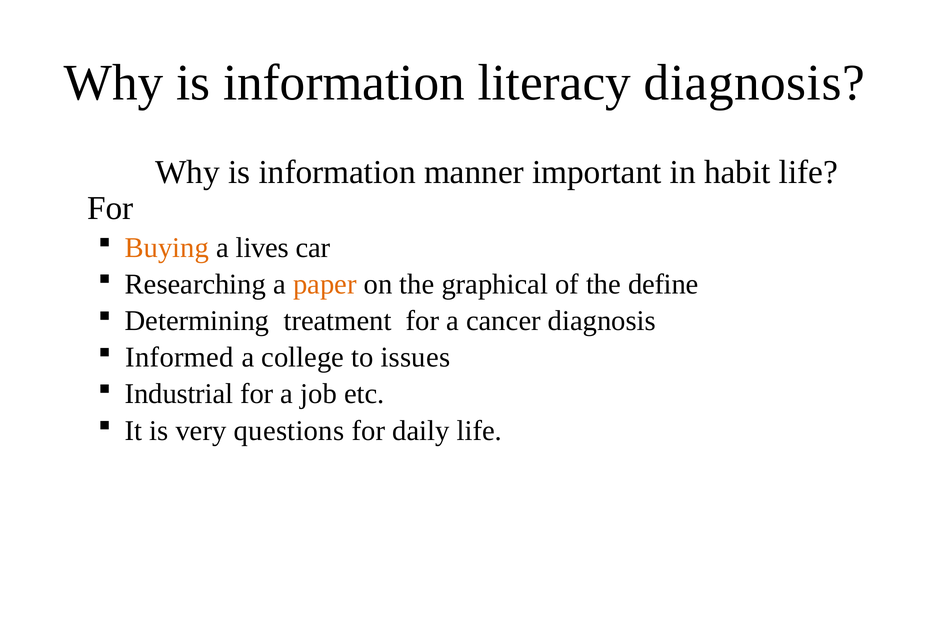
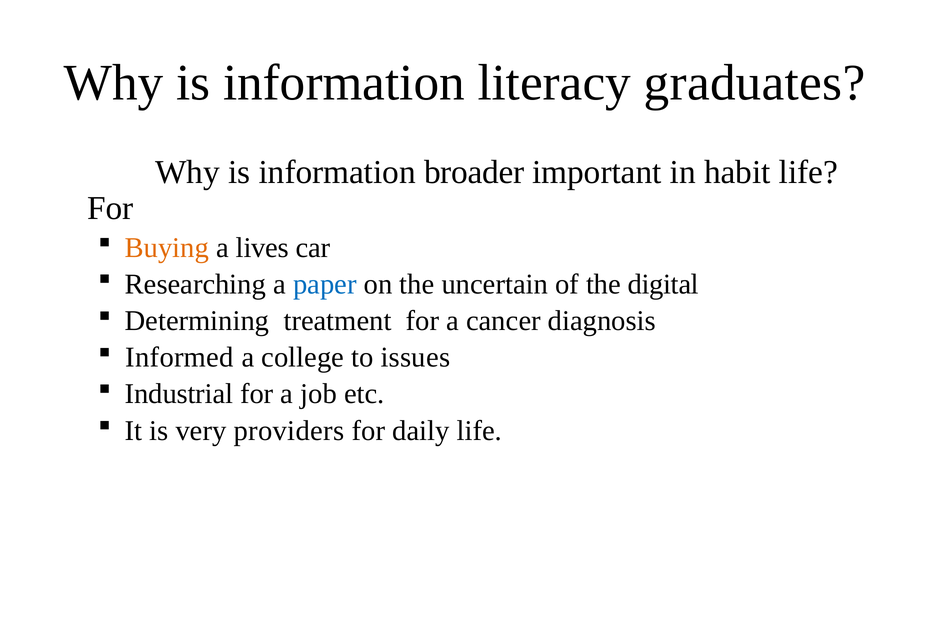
literacy diagnosis: diagnosis -> graduates (755, 83)
manner: manner -> broader (474, 172)
paper colour: orange -> blue (325, 284)
graphical: graphical -> uncertain (495, 284)
define: define -> digital (663, 284)
questions: questions -> providers (289, 431)
